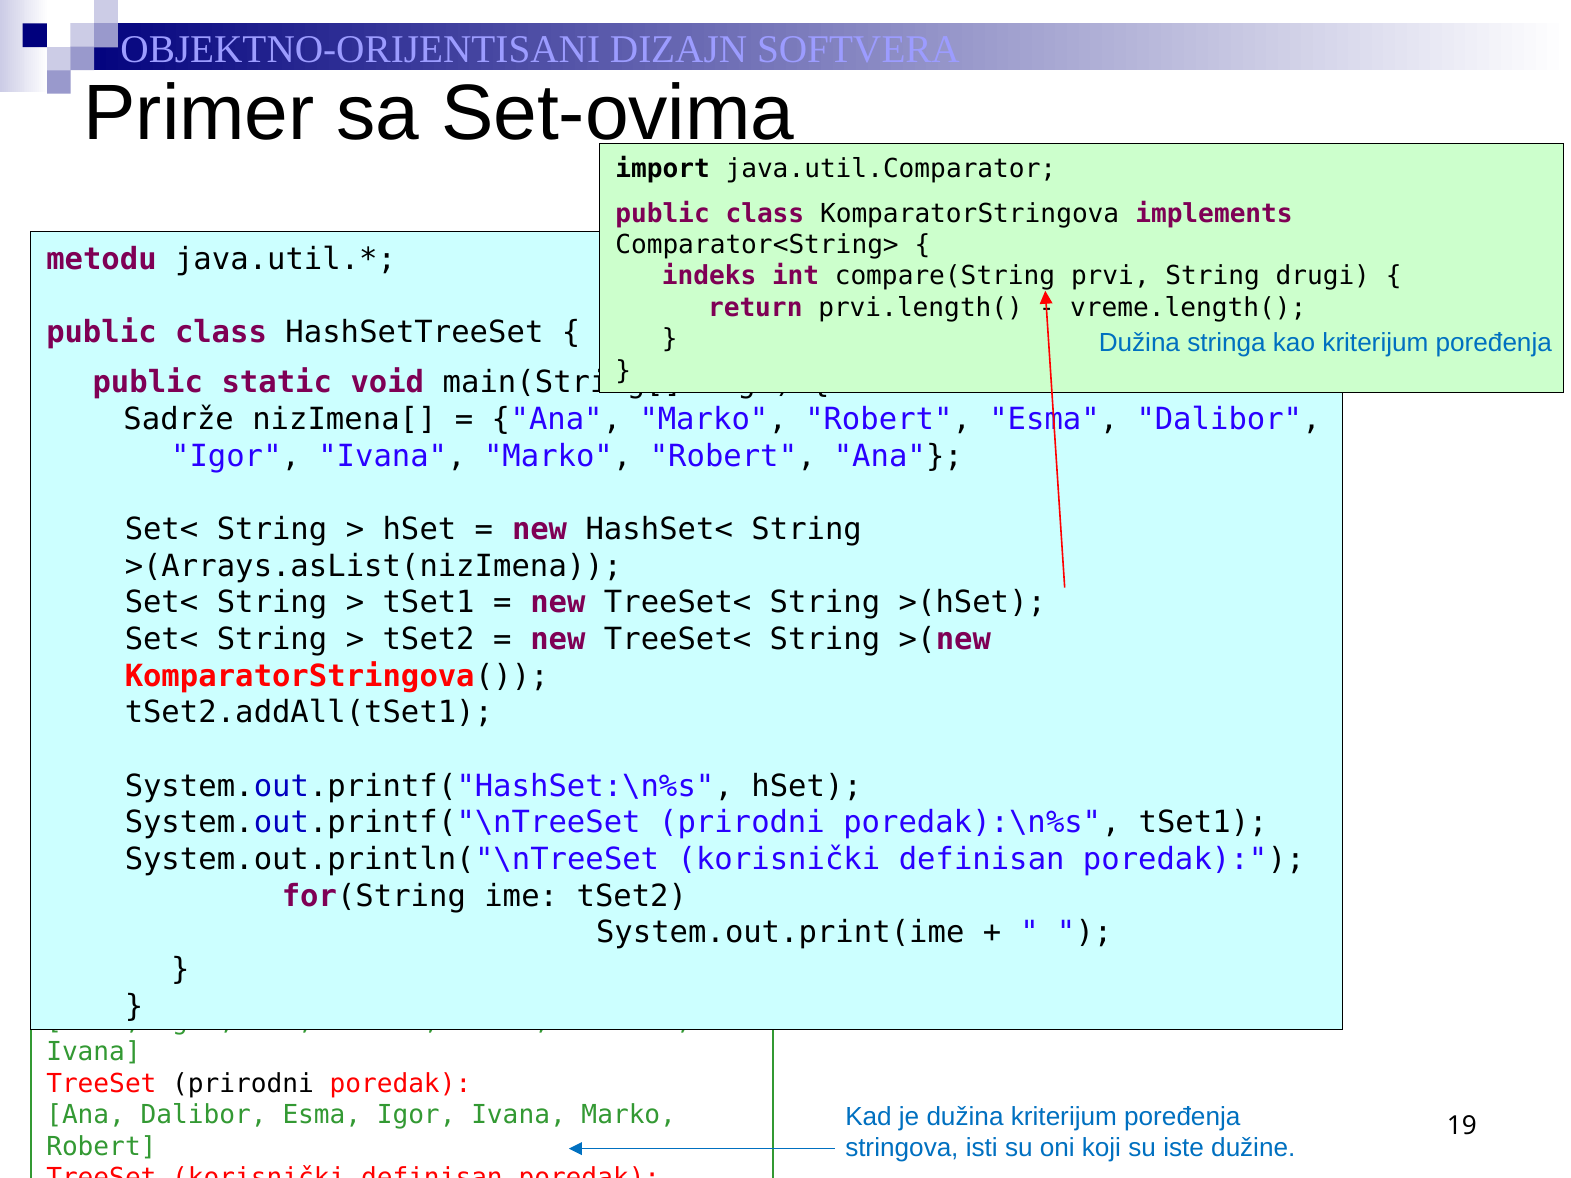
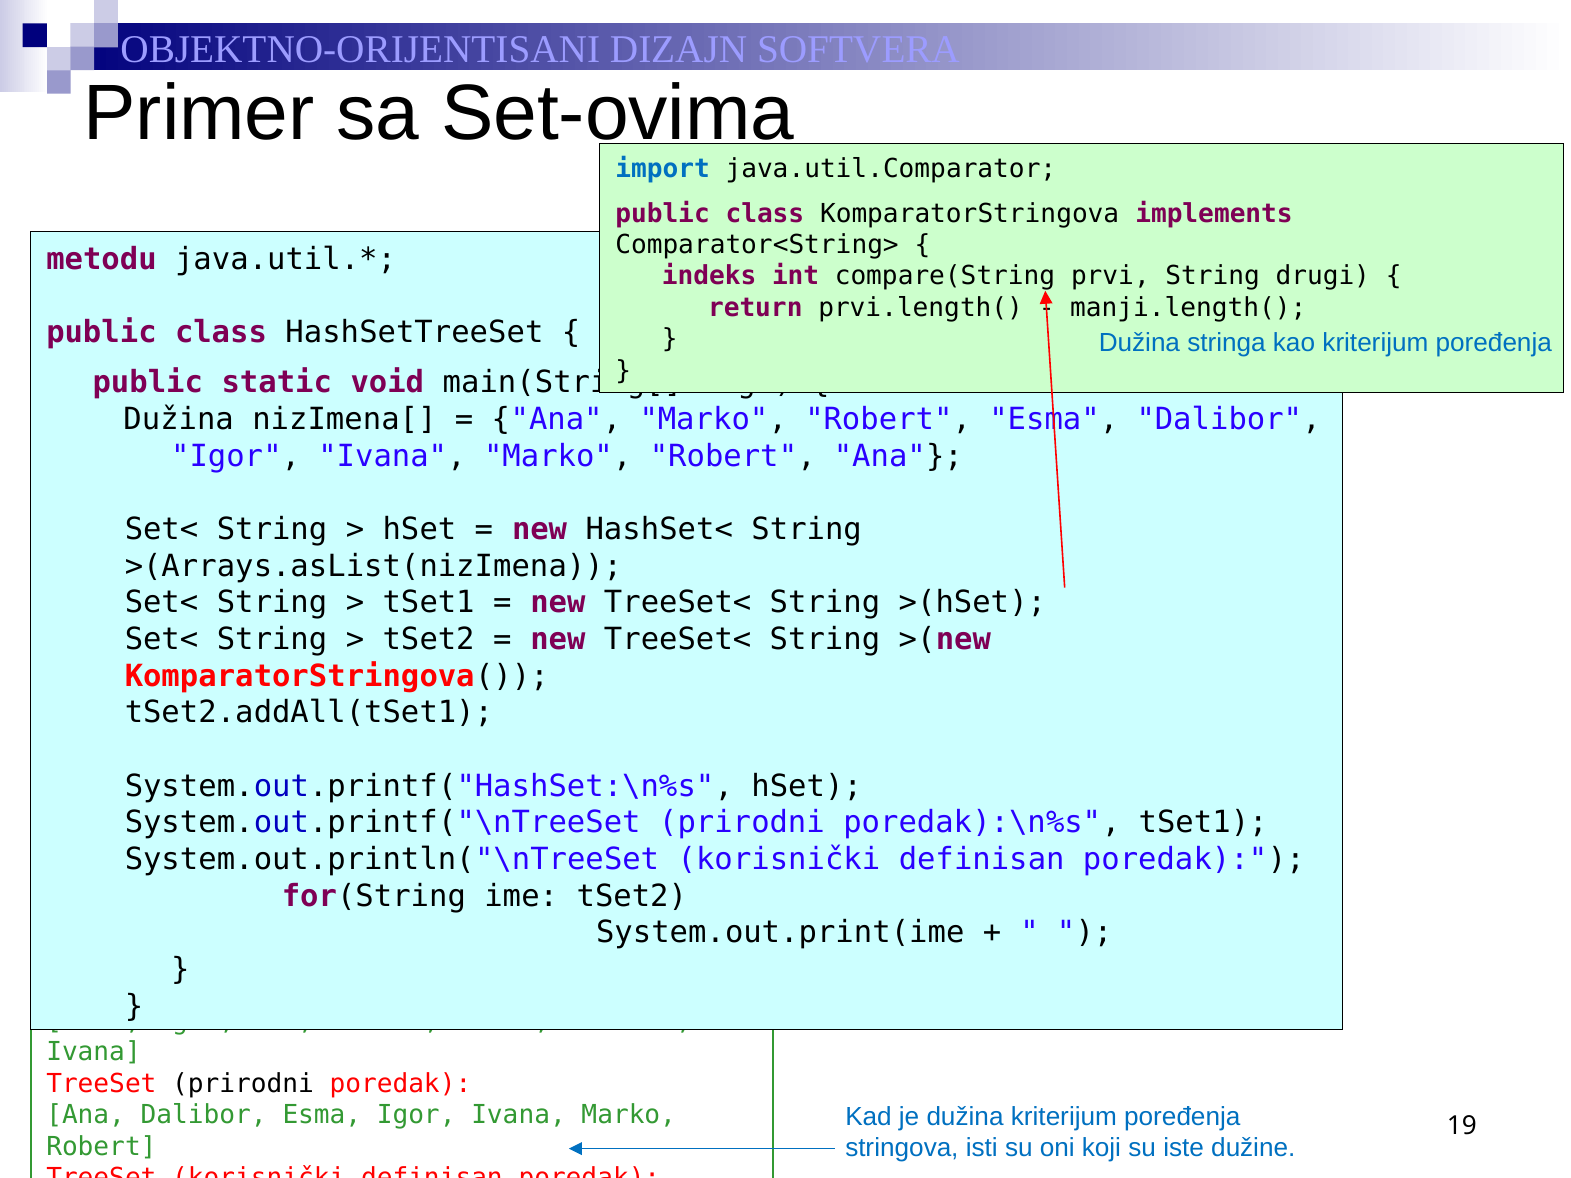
import colour: black -> blue (663, 169)
vreme.length(: vreme.length( -> manji.length( (1188, 308)
Sadrže: Sadrže -> Dužina (179, 419)
